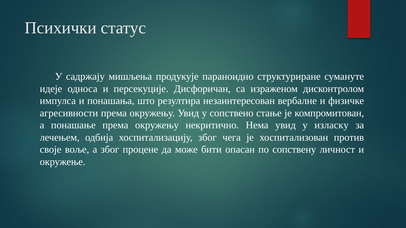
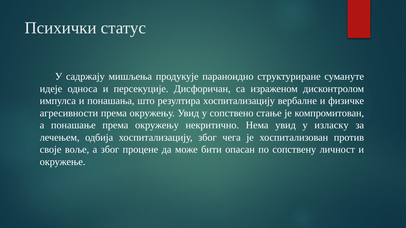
резултира незаинтересован: незаинтересован -> хоспитализацију (239, 101)
